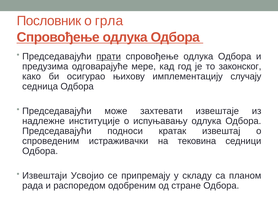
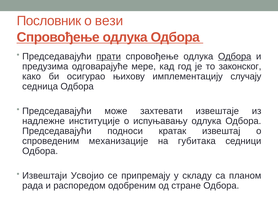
грла: грла -> вези (109, 21)
Одбора underline: none -> present (235, 56)
истраживачки: истраживачки -> механизације (119, 141)
тековина: тековина -> губитака (197, 141)
